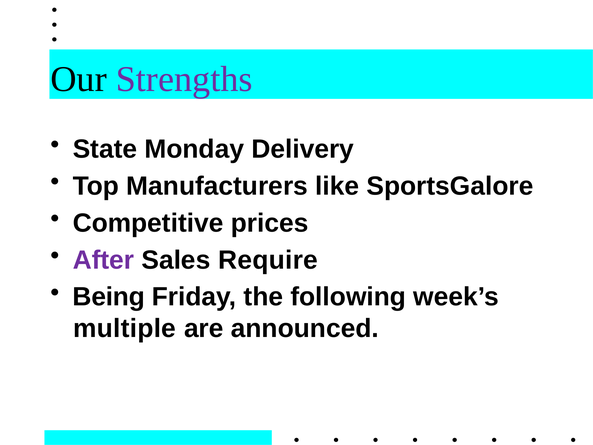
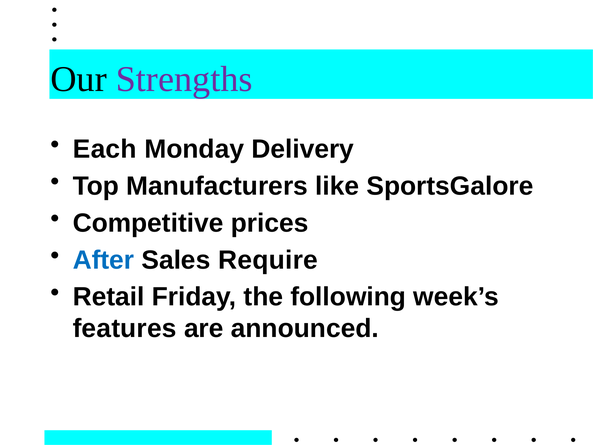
State: State -> Each (105, 149)
After colour: purple -> blue (103, 260)
Being: Being -> Retail (109, 297)
multiple: multiple -> features (125, 328)
